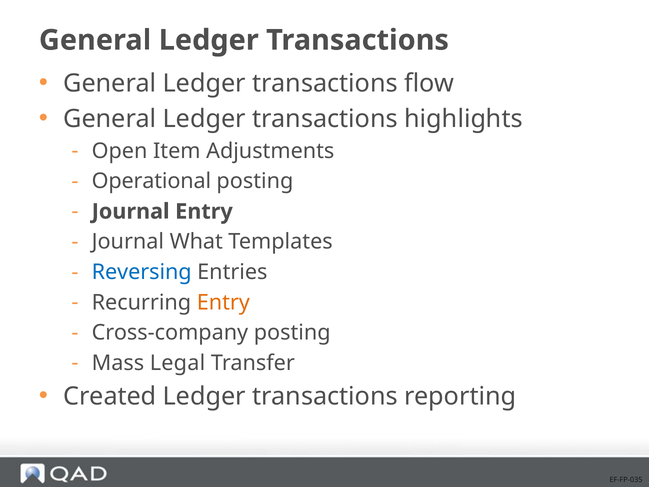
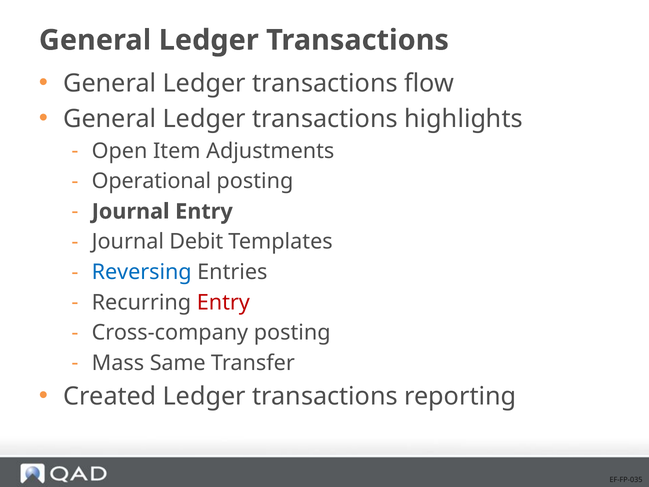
What: What -> Debit (196, 242)
Entry colour: orange -> red (223, 302)
Legal: Legal -> Same (178, 363)
